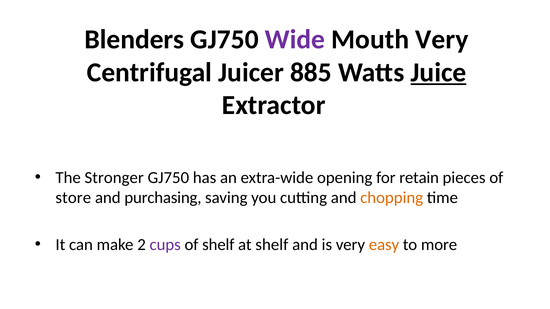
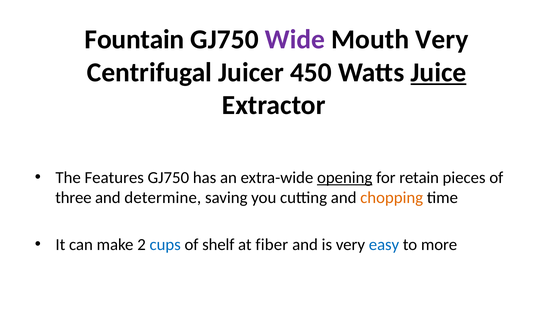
Blenders: Blenders -> Fountain (134, 39)
885: 885 -> 450 (311, 72)
Stronger: Stronger -> Features (114, 178)
opening underline: none -> present (345, 178)
store: store -> three (73, 198)
purchasing: purchasing -> determine (163, 198)
cups colour: purple -> blue (165, 245)
at shelf: shelf -> fiber (272, 245)
easy colour: orange -> blue (384, 245)
